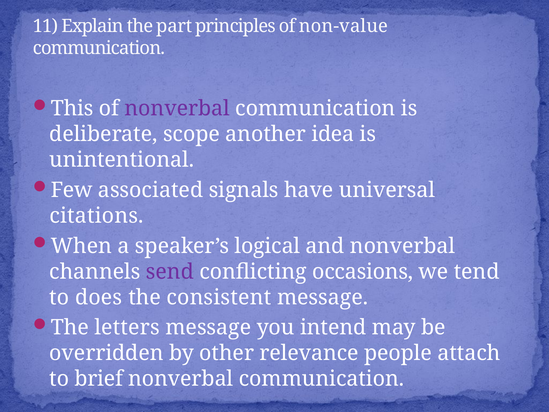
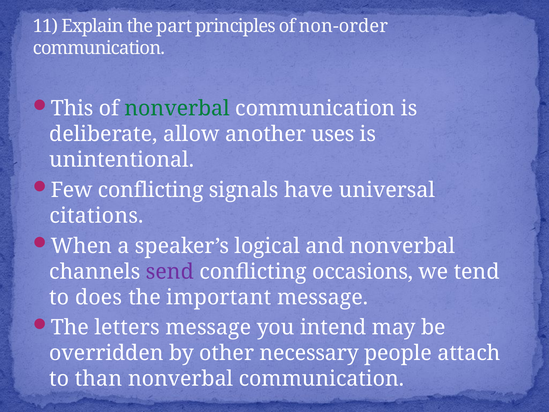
non-value: non-value -> non-order (343, 26)
nonverbal colour: purple -> green (177, 109)
scope: scope -> allow (191, 134)
idea: idea -> uses (333, 134)
Few associated: associated -> conflicting (151, 190)
consistent: consistent -> important (219, 297)
relevance: relevance -> necessary (309, 353)
brief: brief -> than (99, 379)
